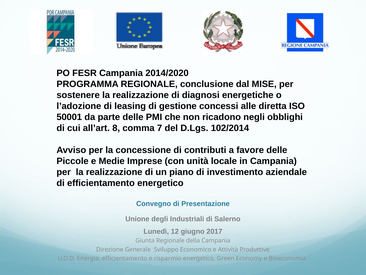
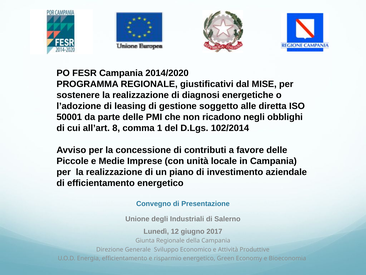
conclusione: conclusione -> giustificativi (207, 84)
concessi: concessi -> soggetto (219, 106)
7: 7 -> 1 (160, 128)
